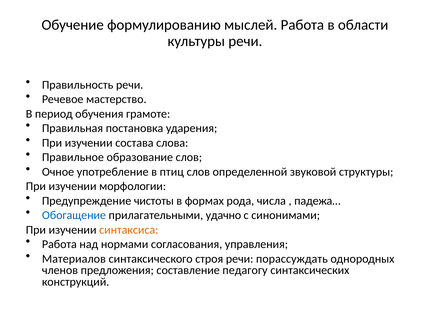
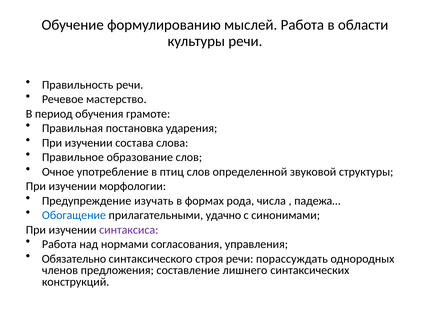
чистоты: чистоты -> изучать (154, 201)
синтаксиса colour: orange -> purple (129, 230)
Материалов: Материалов -> Обязательно (74, 259)
педагогу: педагогу -> лишнего (245, 271)
